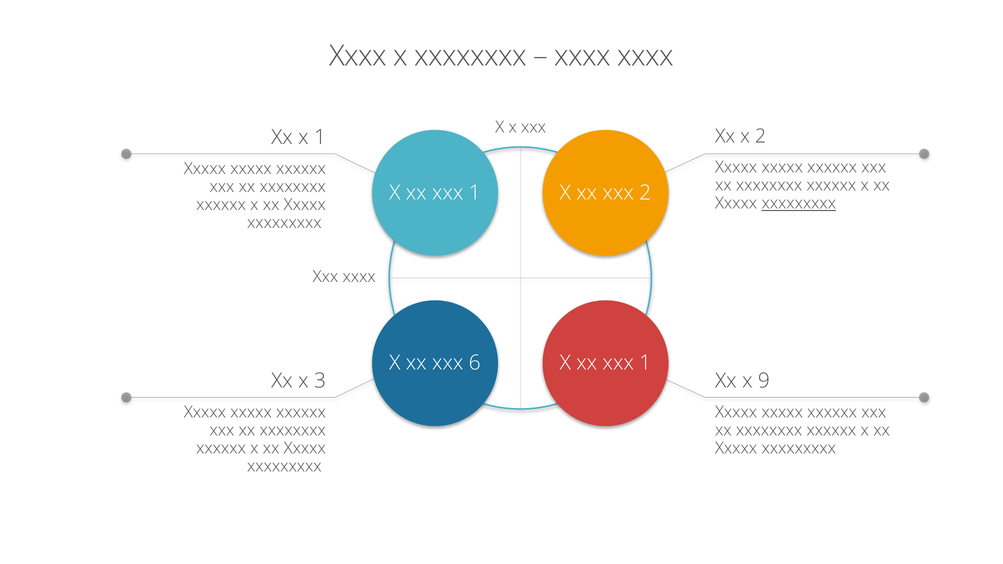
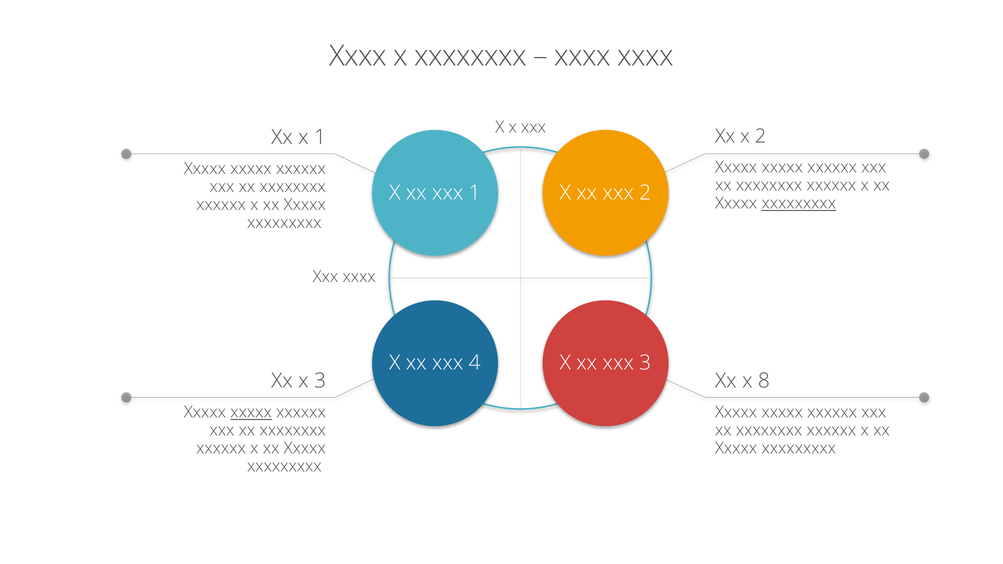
6: 6 -> 4 (475, 363)
1: 1 -> 3 (645, 363)
9: 9 -> 8 (764, 381)
xxxxx underline: none -> present (251, 412)
